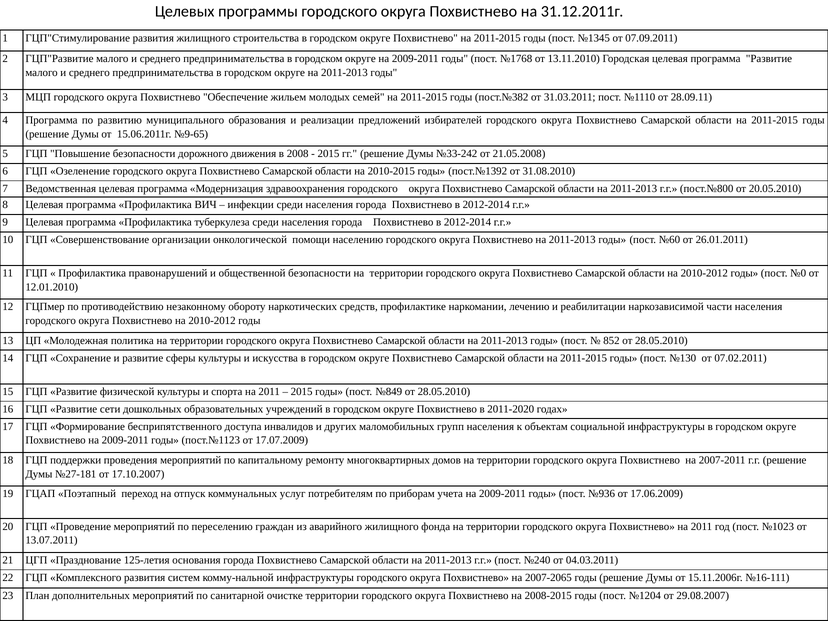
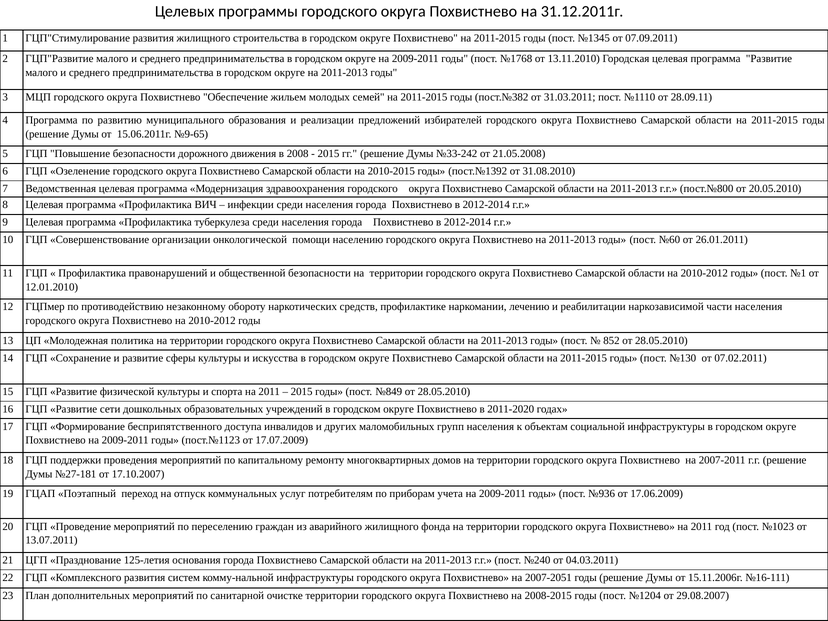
№0: №0 -> №1 (798, 273)
2007-2065: 2007-2065 -> 2007-2051 (548, 578)
